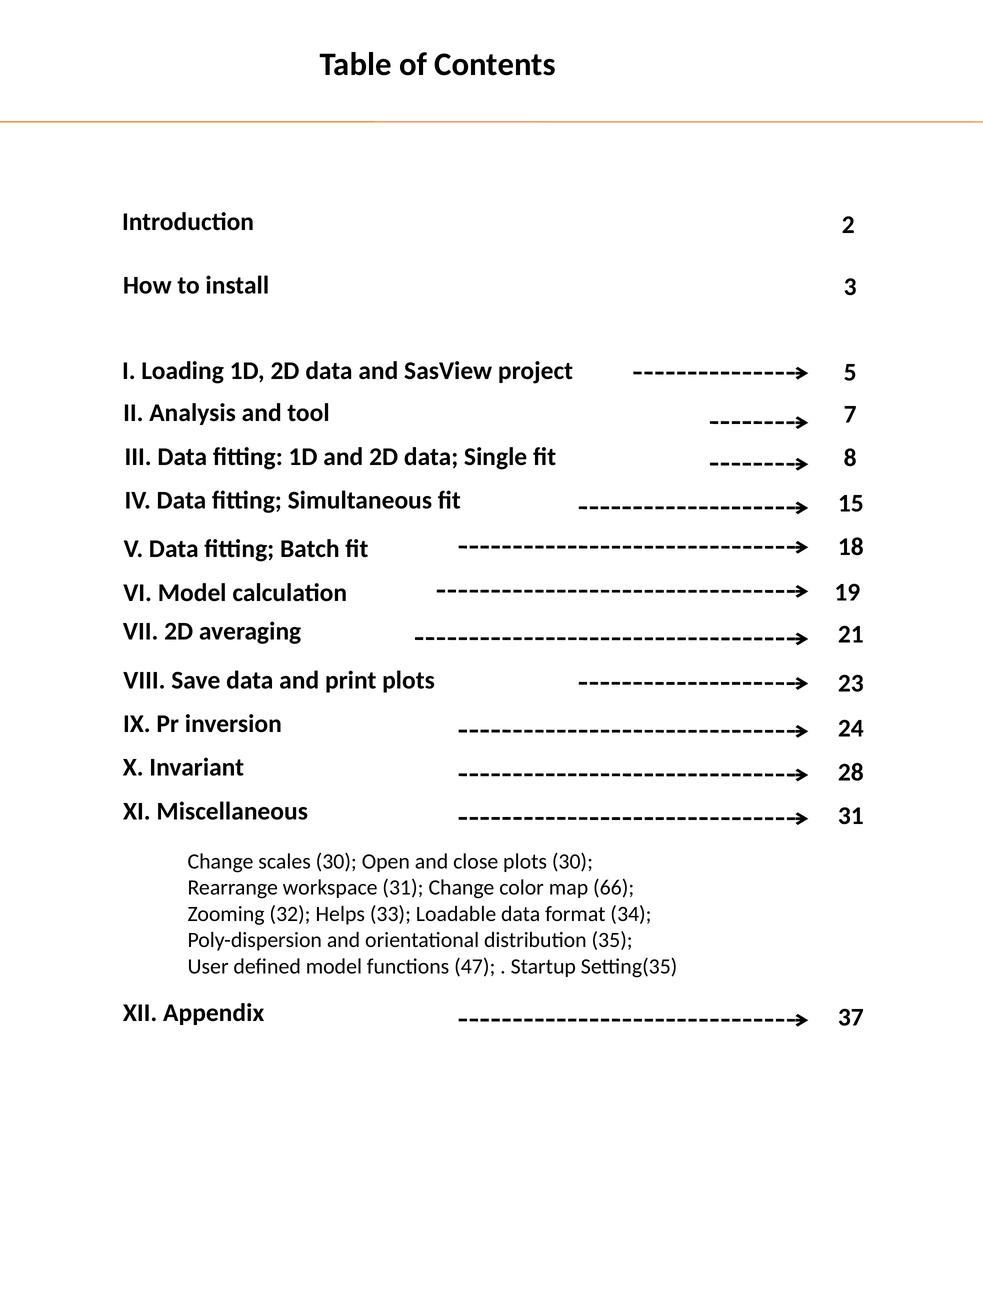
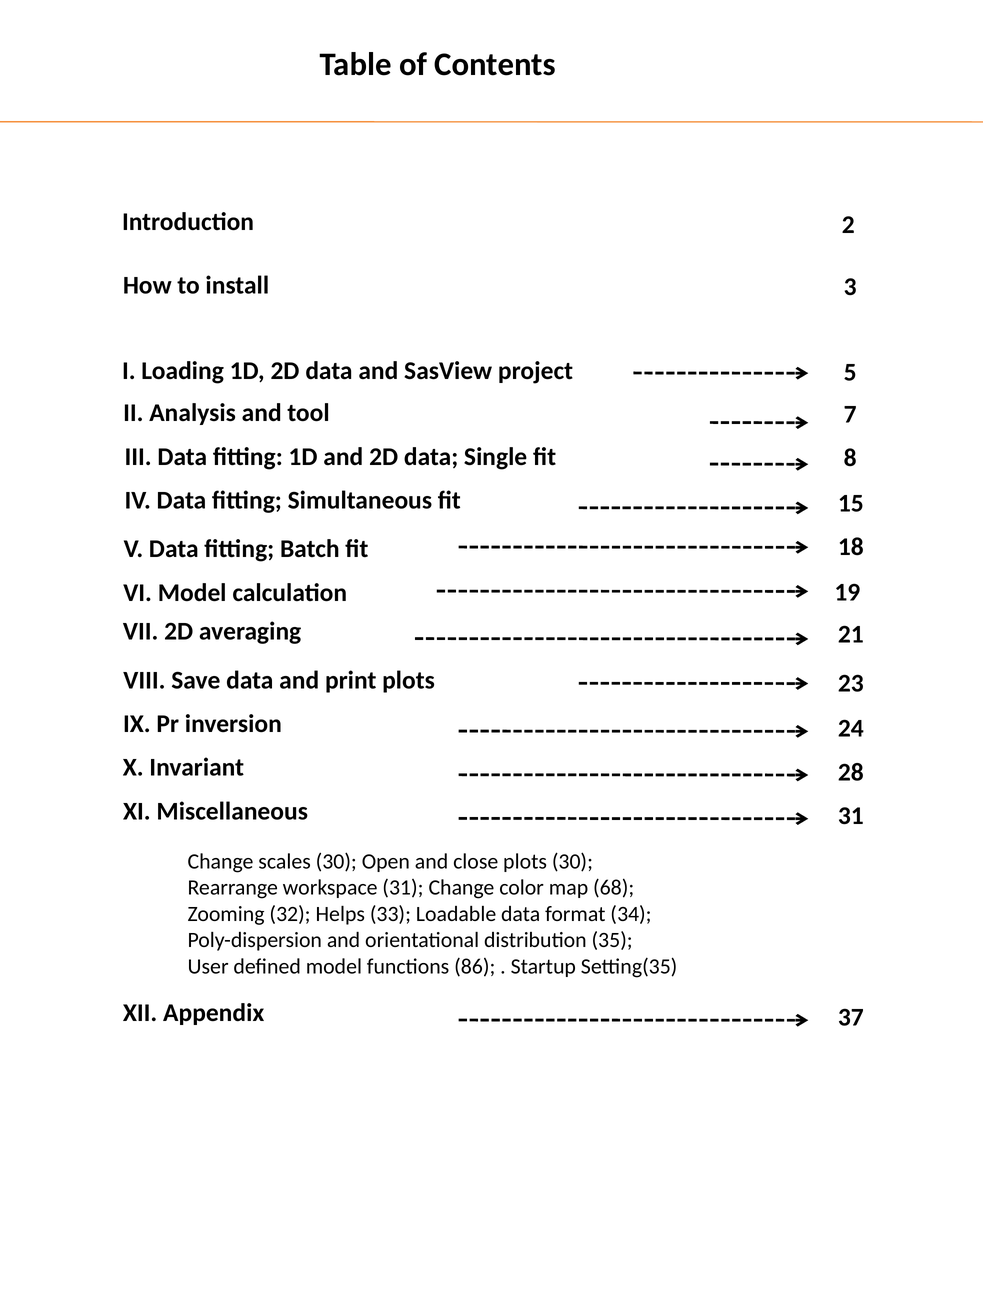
66: 66 -> 68 (614, 888)
47: 47 -> 86 (475, 967)
